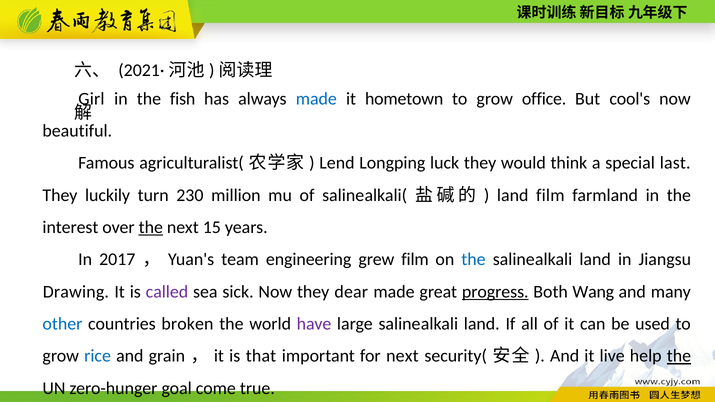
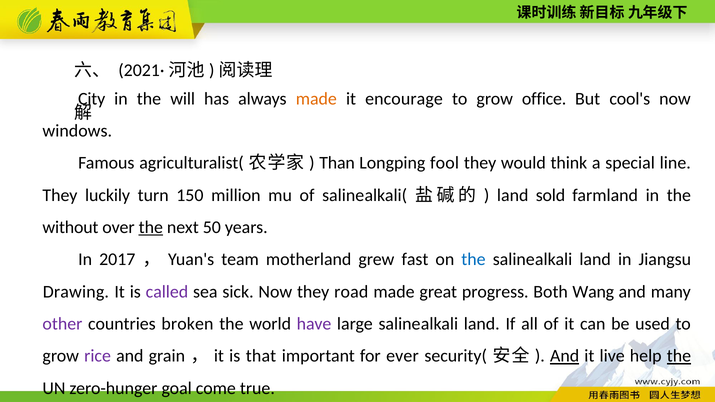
Girl: Girl -> City (92, 99)
fish: fish -> will (183, 99)
made colour: blue -> orange (316, 99)
hometown: hometown -> encourage (404, 99)
beautiful: beautiful -> windows (77, 131)
Lend: Lend -> Than (337, 163)
luck: luck -> fool (445, 163)
last: last -> line (675, 163)
230: 230 -> 150 (190, 195)
land film: film -> sold (550, 195)
interest: interest -> without (70, 228)
15: 15 -> 50 (212, 228)
engineering: engineering -> motherland (309, 260)
grew film: film -> fast (415, 260)
dear: dear -> road (351, 292)
progress underline: present -> none (495, 292)
other colour: blue -> purple (62, 324)
rice colour: blue -> purple (98, 356)
for next: next -> ever (402, 356)
And underline: none -> present (565, 356)
